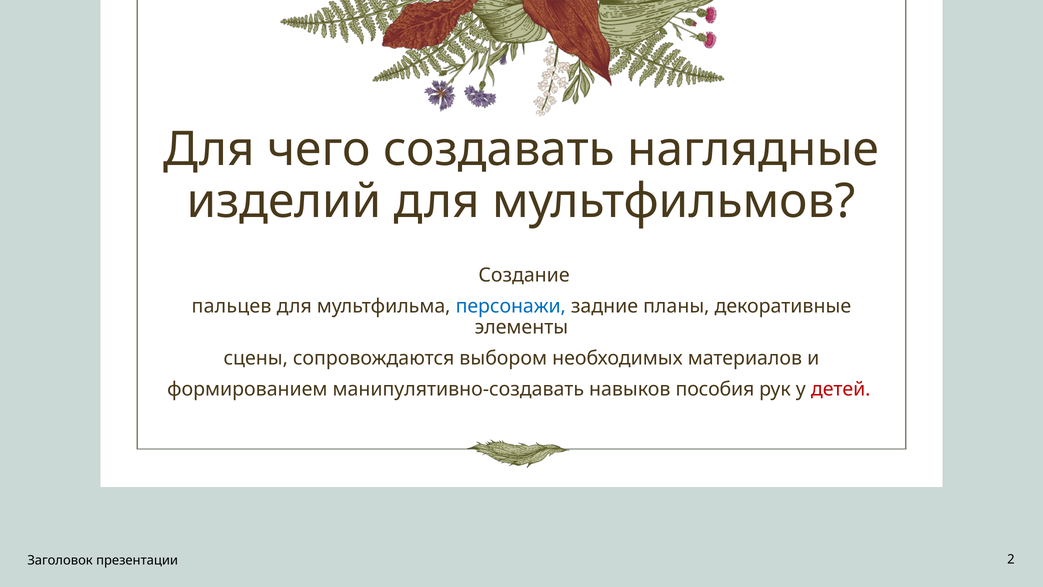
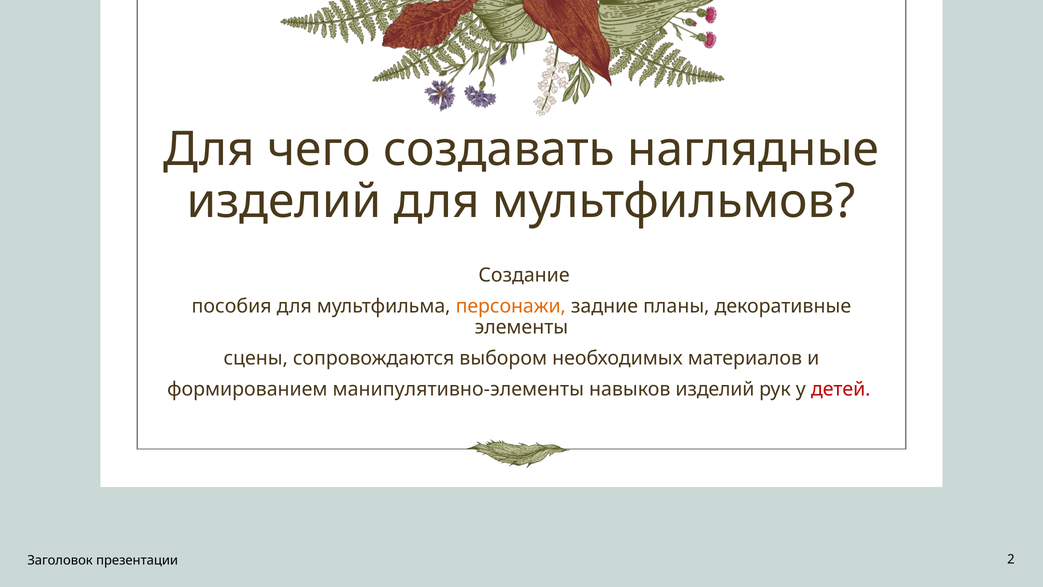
пальцев: пальцев -> пособия (232, 306)
персонажи colour: blue -> orange (511, 306)
манипулятивно-создавать: манипулятивно-создавать -> манипулятивно-элементы (458, 389)
навыков пособия: пособия -> изделий (715, 389)
